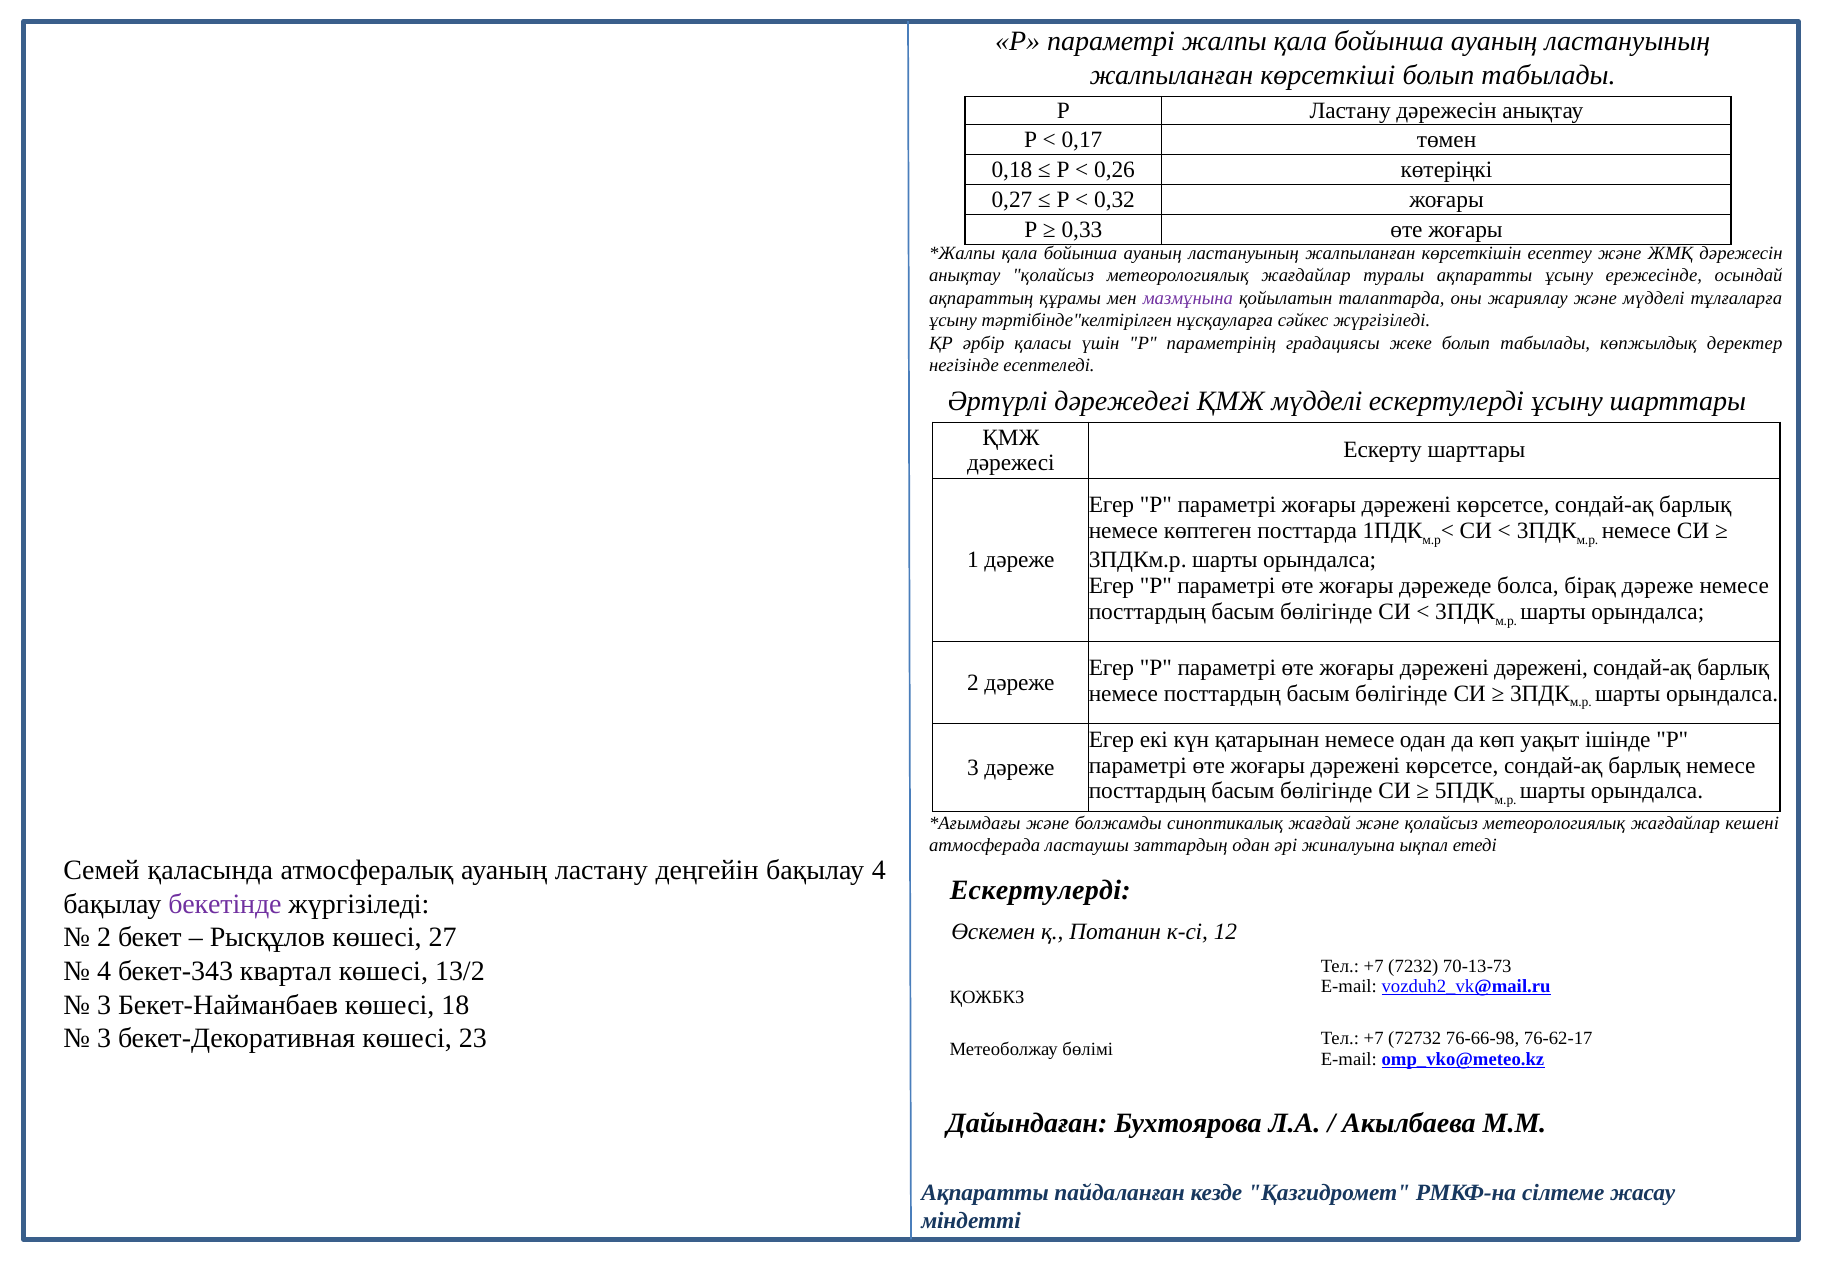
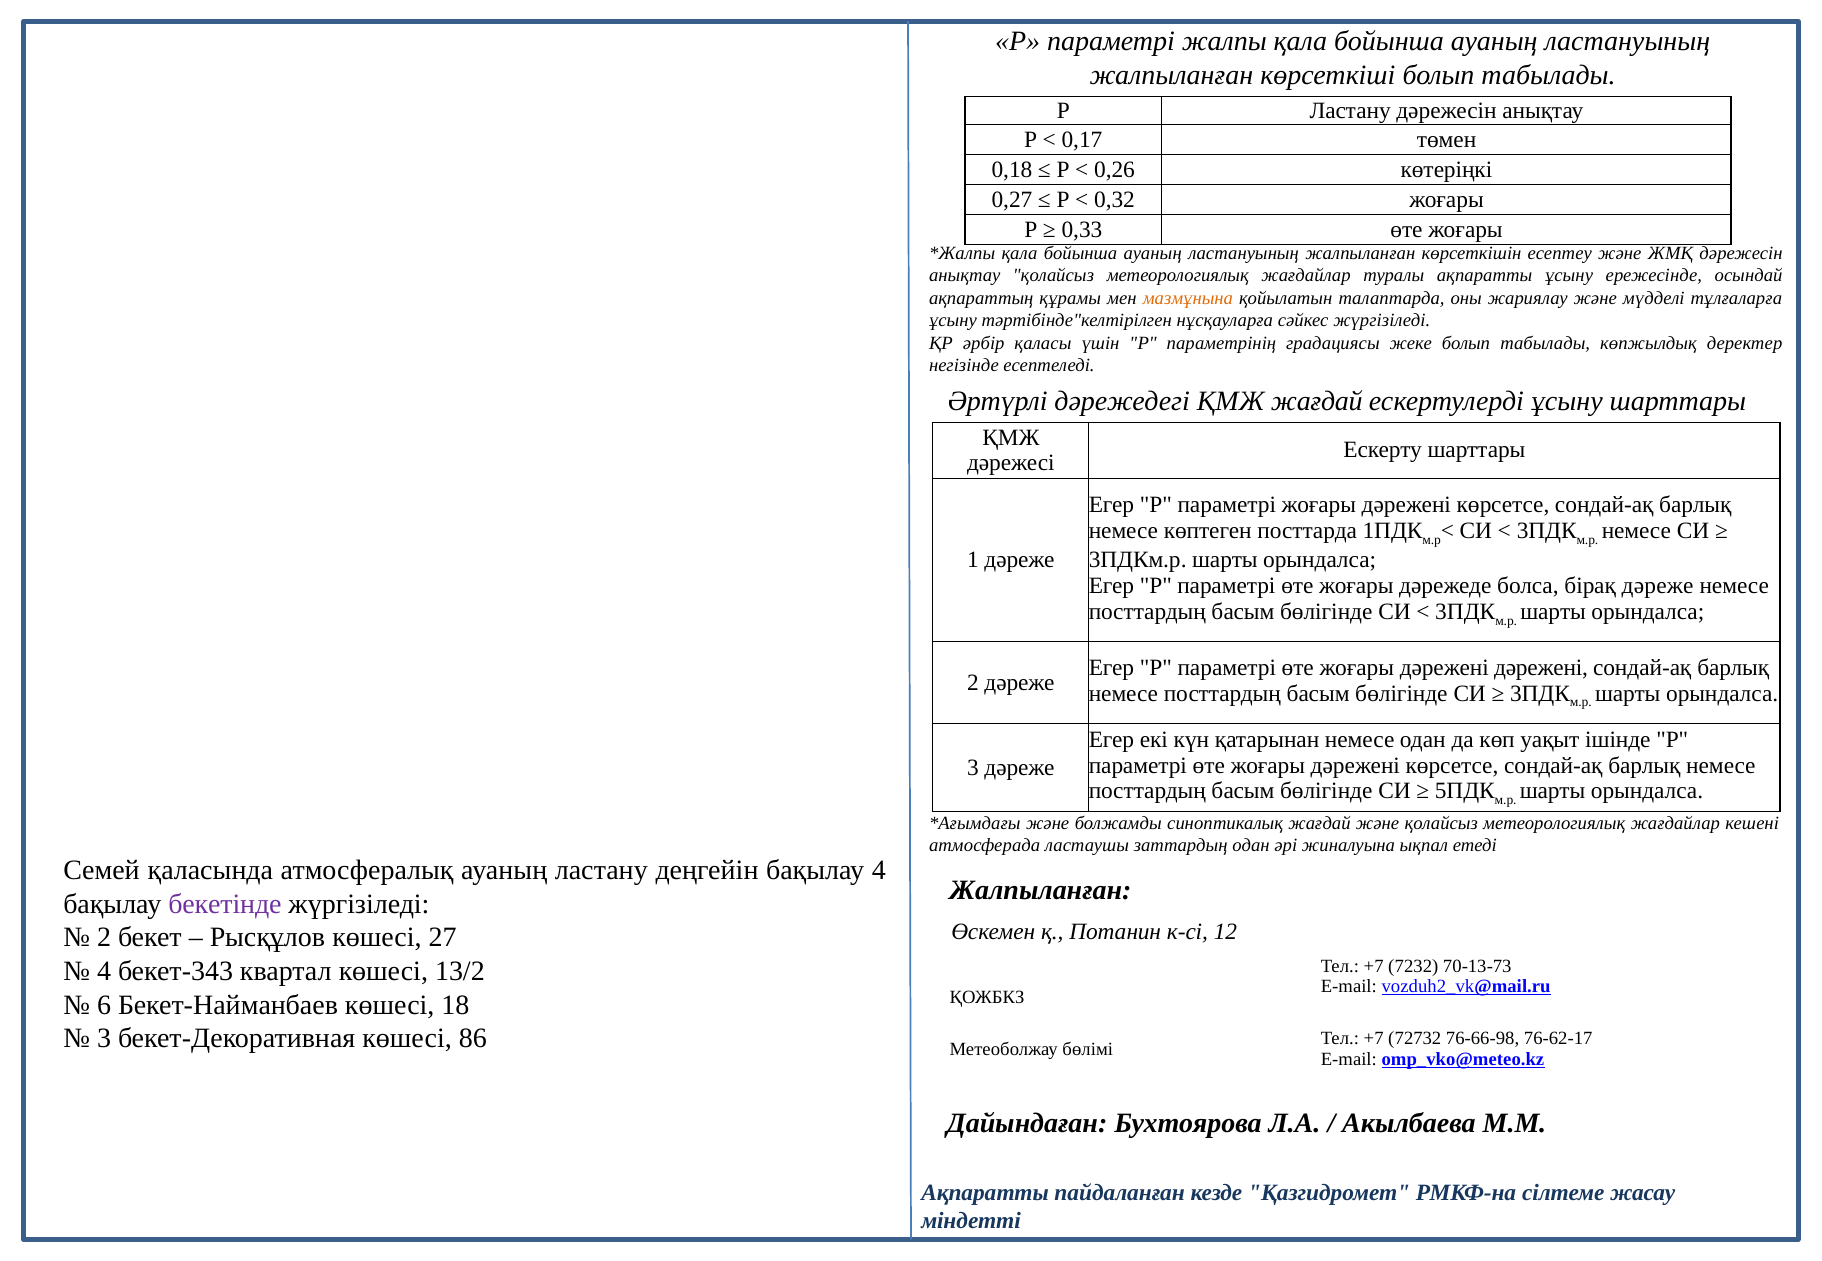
мазмұнына colour: purple -> orange (1188, 298)
ҚМЖ мүдделі: мүдделі -> жағдай (1317, 401)
Ескертулерді: Ескертулерді -> Жалпыланған (1040, 890)
3: 3 -> 6 (104, 1005)
23: 23 -> 86 (473, 1039)
